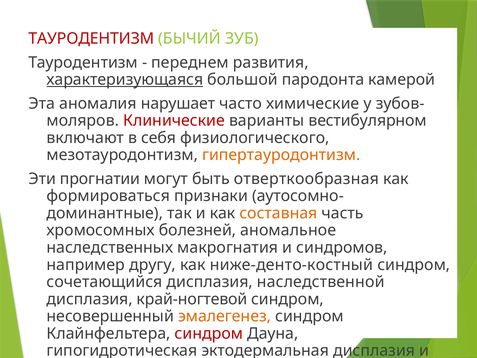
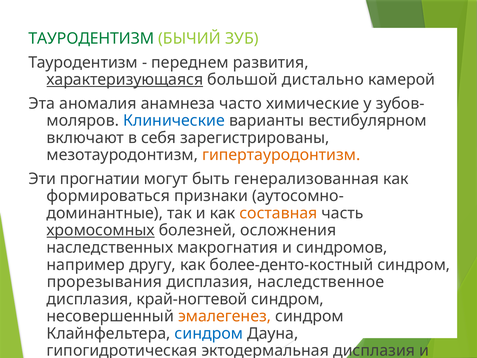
ТАУРОДЕНТИЗМ colour: red -> green (91, 39)
пародонта: пародонта -> дистально (323, 80)
нарушает: нарушает -> анамнеза (178, 103)
Клинические colour: red -> blue (174, 121)
физиологического: физиологического -> зарегистрированы (255, 138)
отверткообразная: отверткообразная -> генерализованная (306, 179)
хромосомных underline: none -> present (101, 230)
аномальное: аномальное -> осложнения (288, 230)
ниже-денто-костный: ниже-денто-костный -> более-денто-костный (292, 265)
сочетающийся: сочетающийся -> прорезывания (104, 282)
наследственной: наследственной -> наследственное (321, 282)
синдром colour: red -> blue (209, 333)
